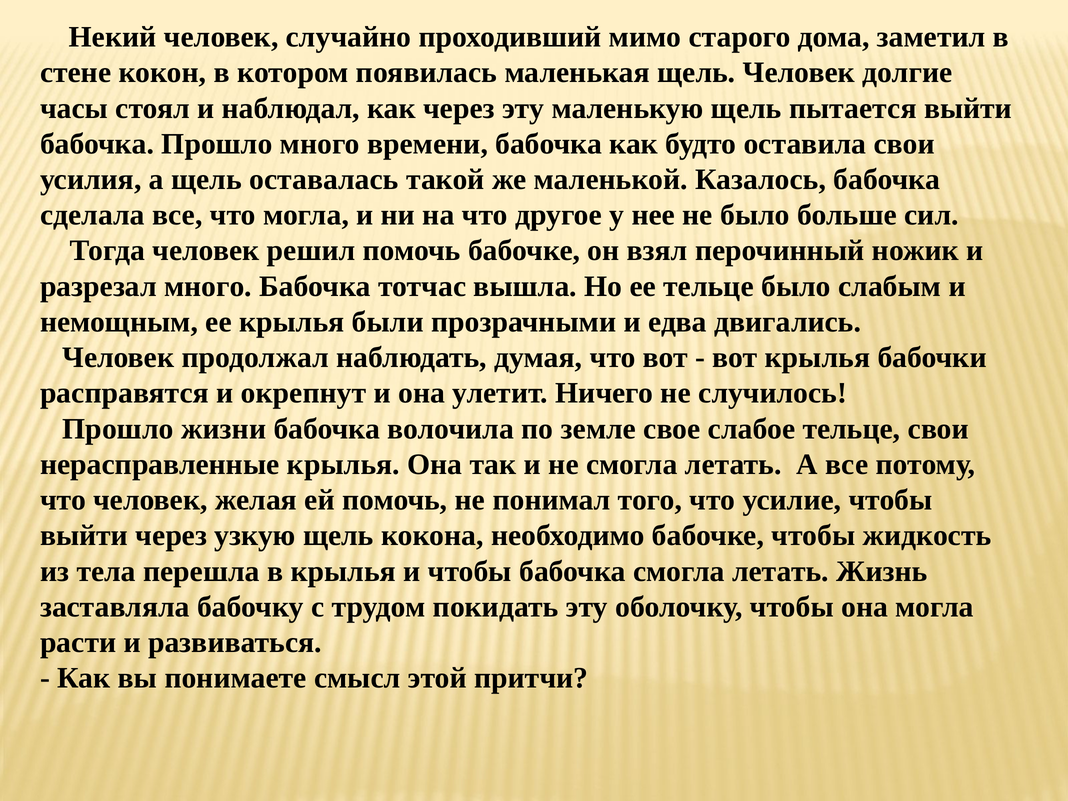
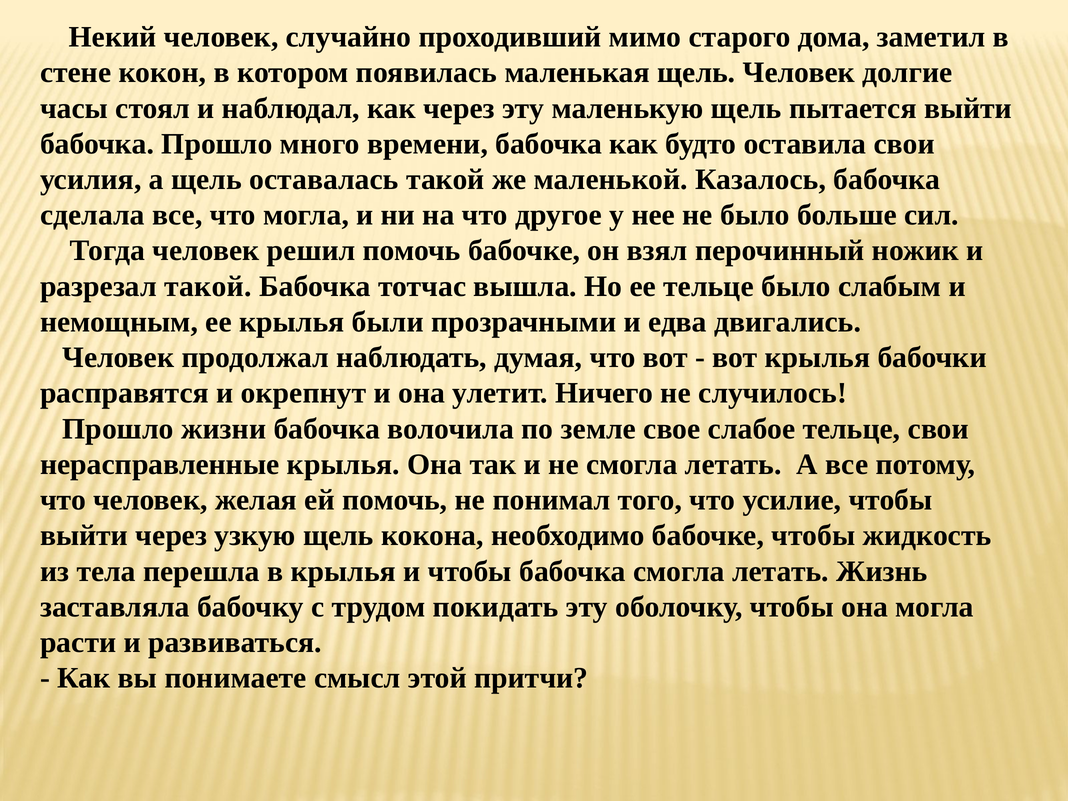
разрезал много: много -> такой (208, 286)
